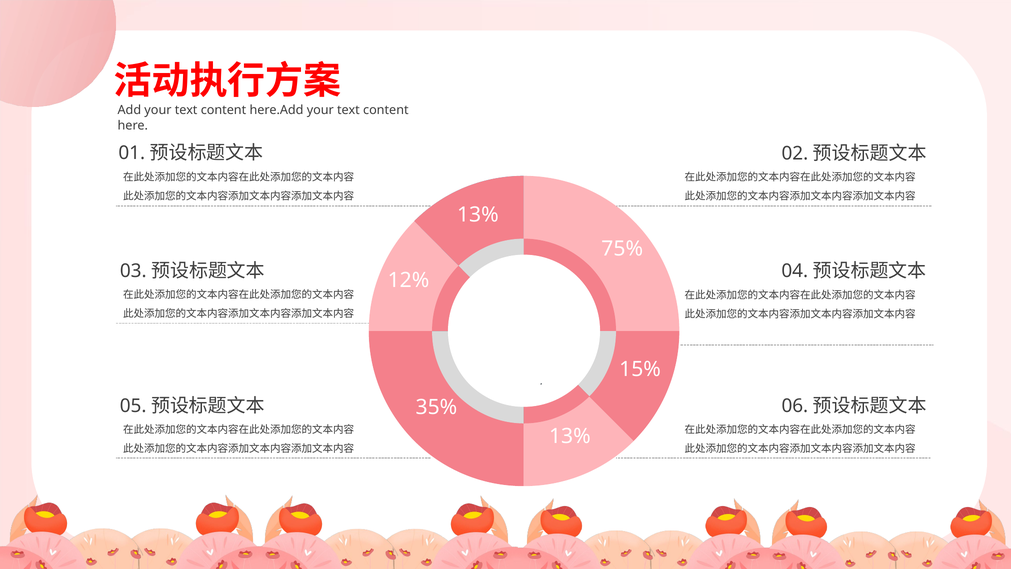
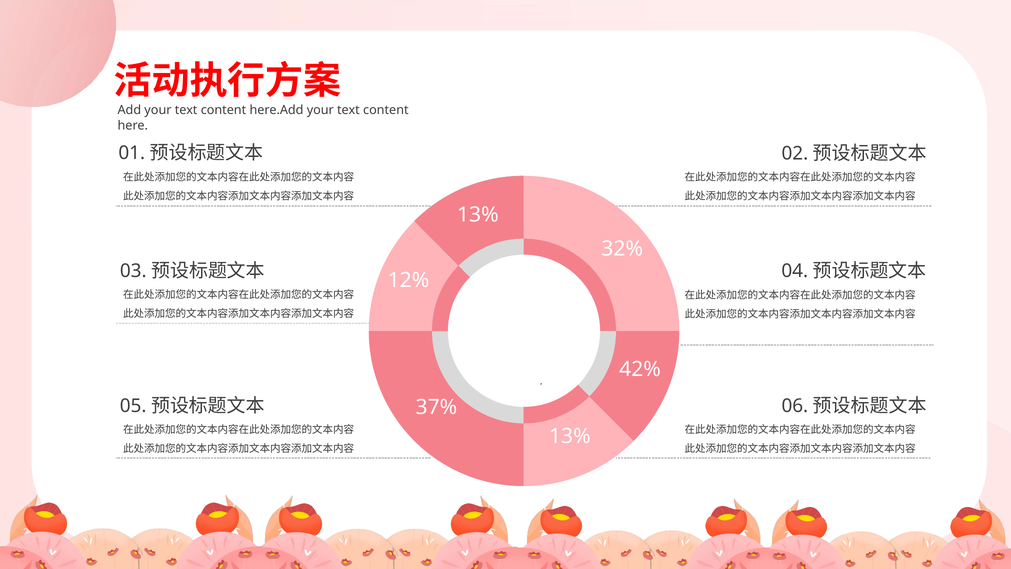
75%: 75% -> 32% (622, 249)
15%: 15% -> 42% (640, 369)
35%: 35% -> 37% (436, 407)
